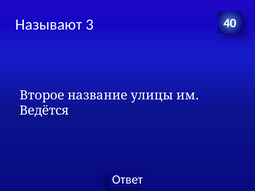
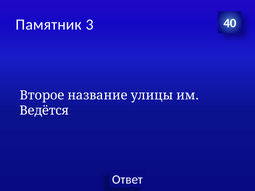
Называют: Называют -> Памятник (49, 25)
